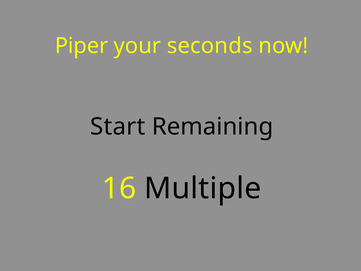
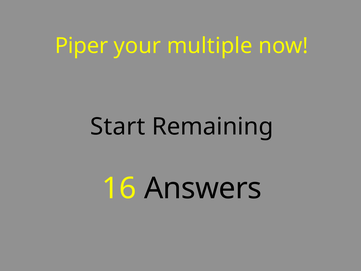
seconds: seconds -> multiple (210, 46)
Multiple: Multiple -> Answers (203, 188)
